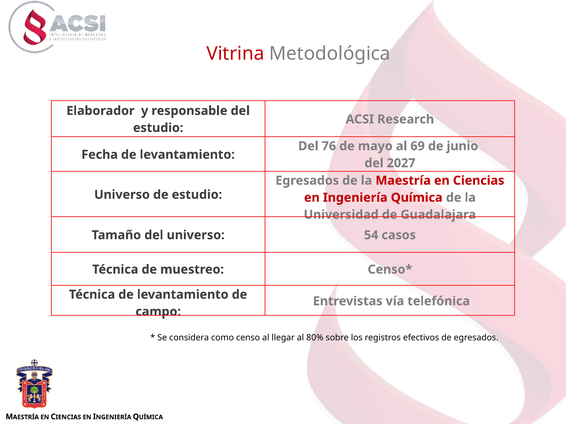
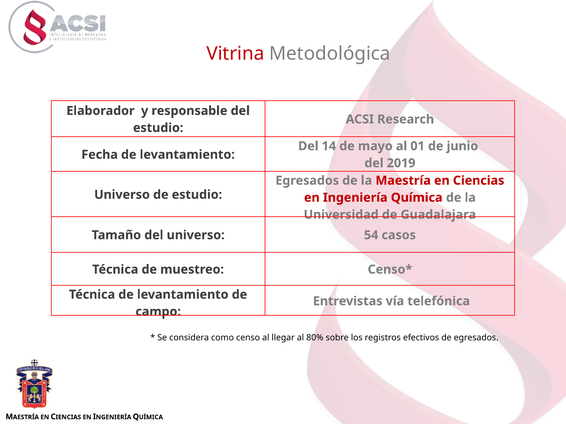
76: 76 -> 14 (329, 146)
69: 69 -> 01 (418, 146)
2027: 2027 -> 2019 (401, 163)
